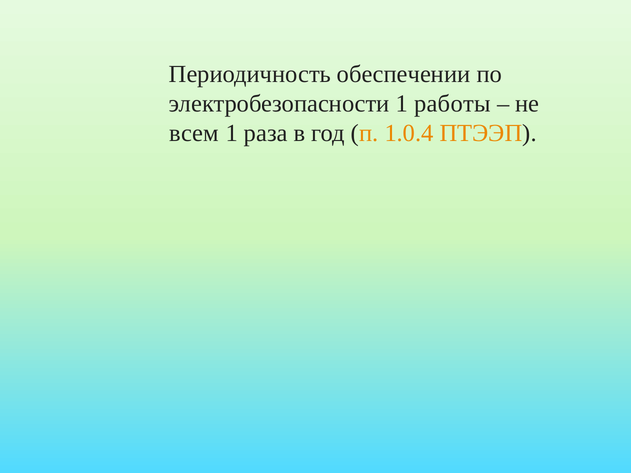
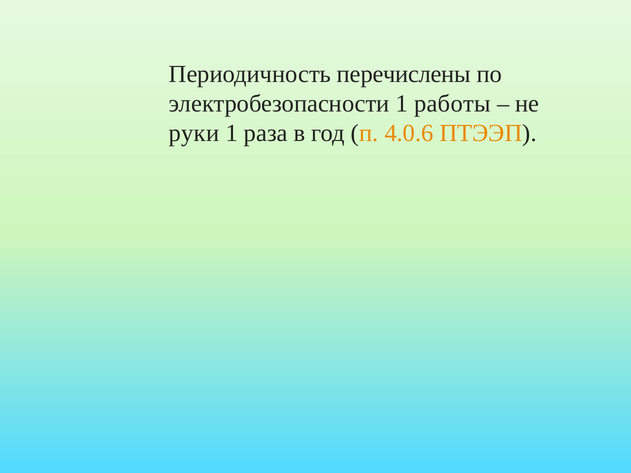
обеспечении: обеспечении -> перечислены (404, 74)
всем: всем -> руки (194, 133)
1.0.4: 1.0.4 -> 4.0.6 (409, 133)
